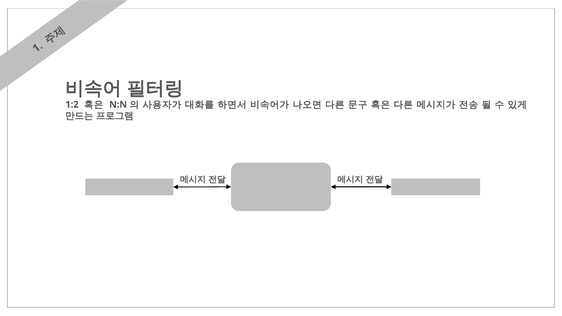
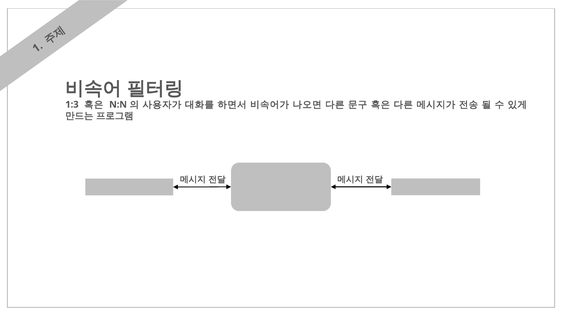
1:2: 1:2 -> 1:3 (72, 105)
